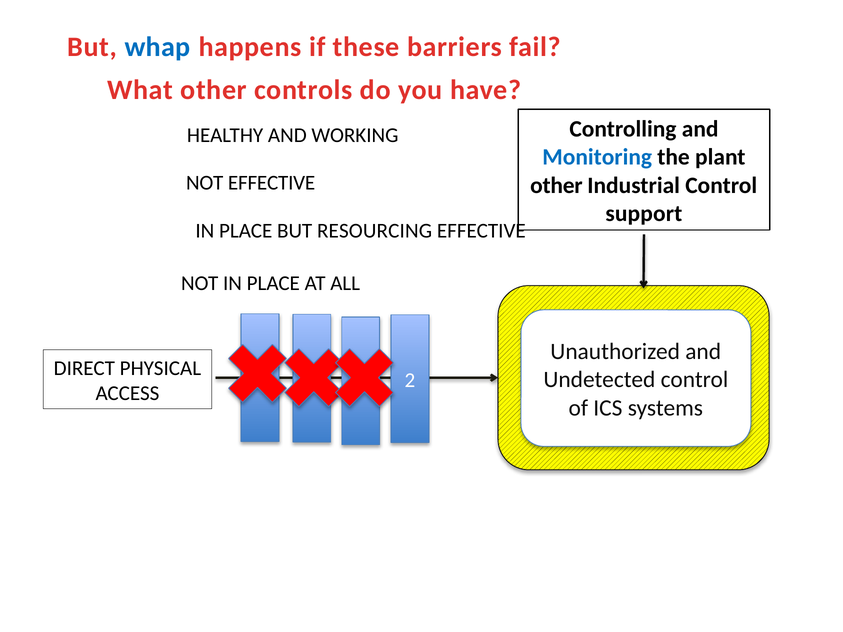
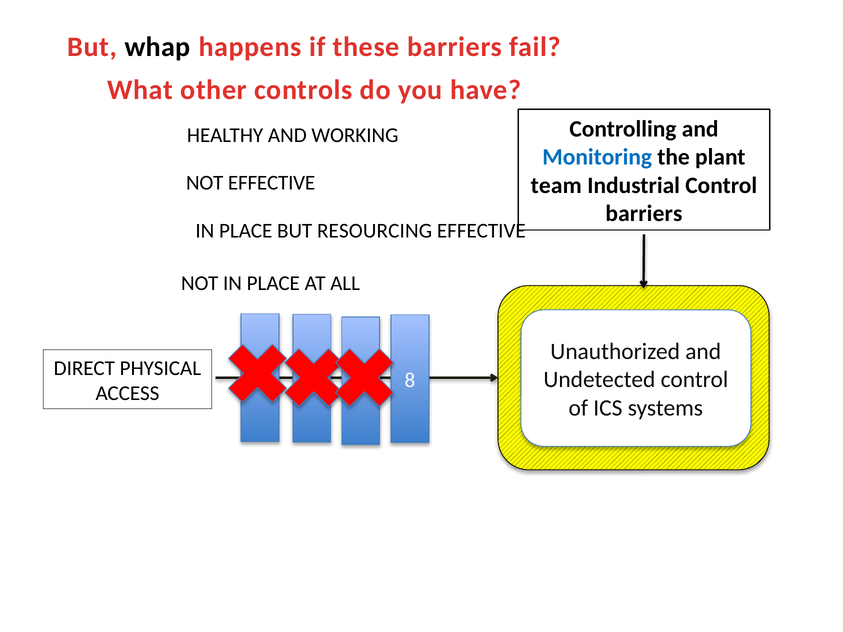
whap colour: blue -> black (158, 47)
other: other -> team (556, 185)
support: support -> barriers (644, 214)
2: 2 -> 8 (410, 380)
